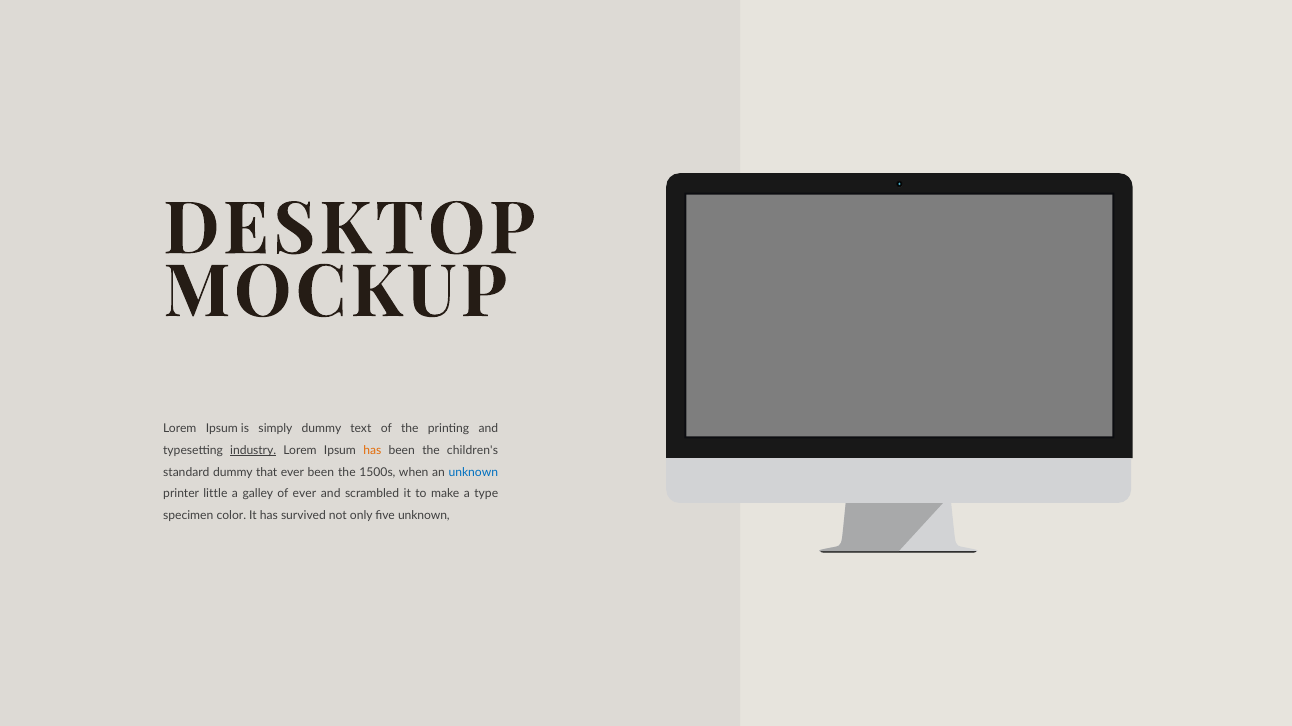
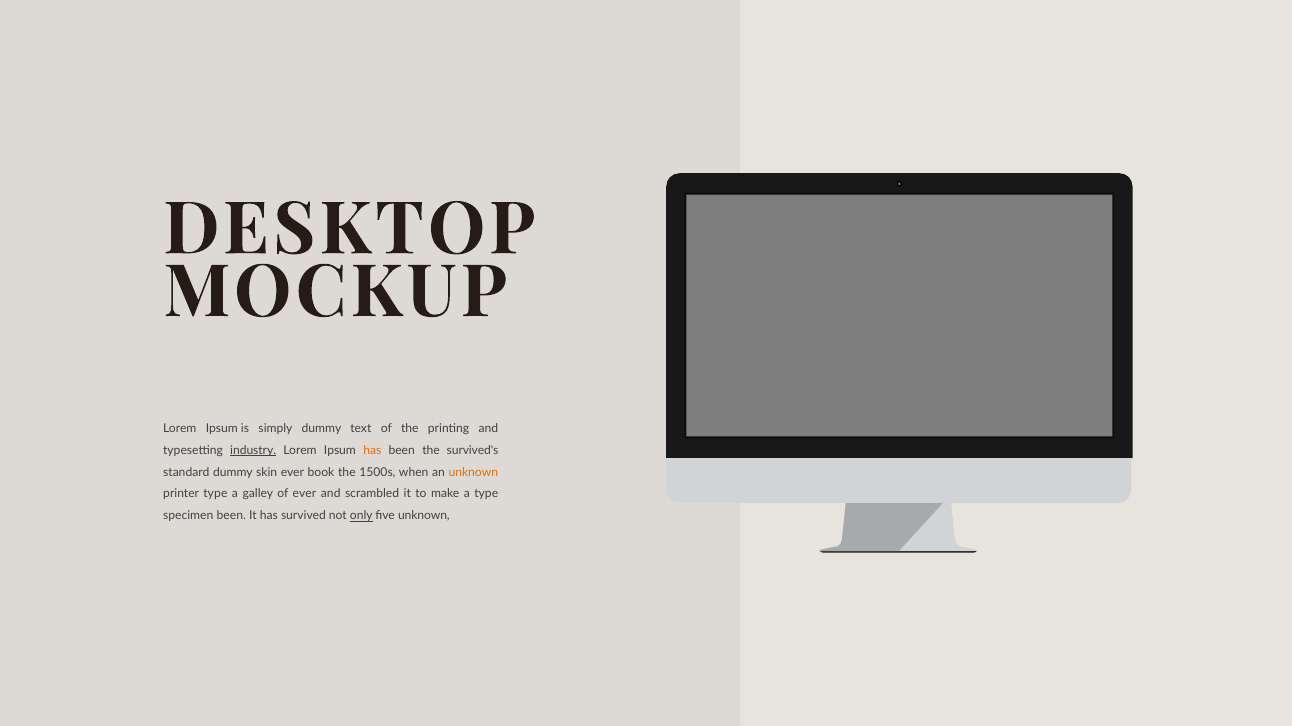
children's: children's -> survived's (473, 451)
that: that -> skin (267, 473)
ever been: been -> book (321, 473)
unknown colour: blue -> orange (473, 473)
printer little: little -> type (215, 494)
specimen color: color -> been (231, 516)
only underline: none -> present (361, 516)
